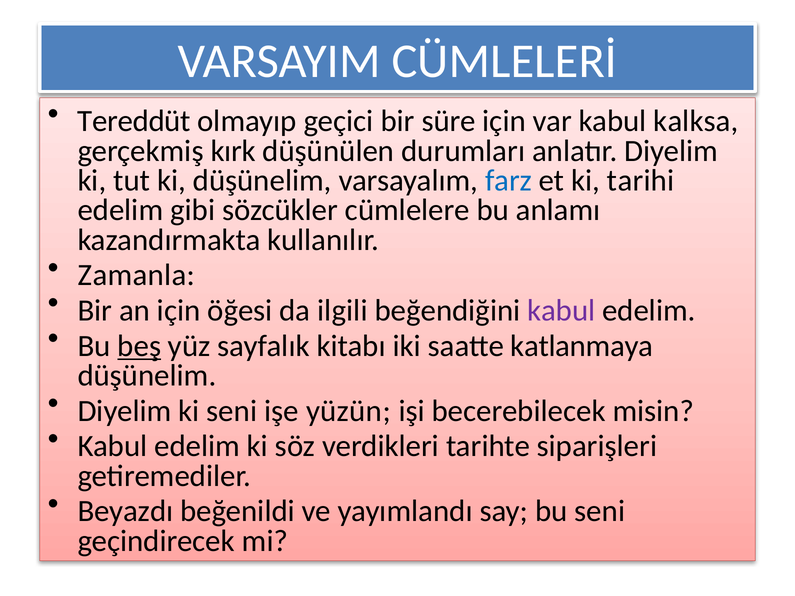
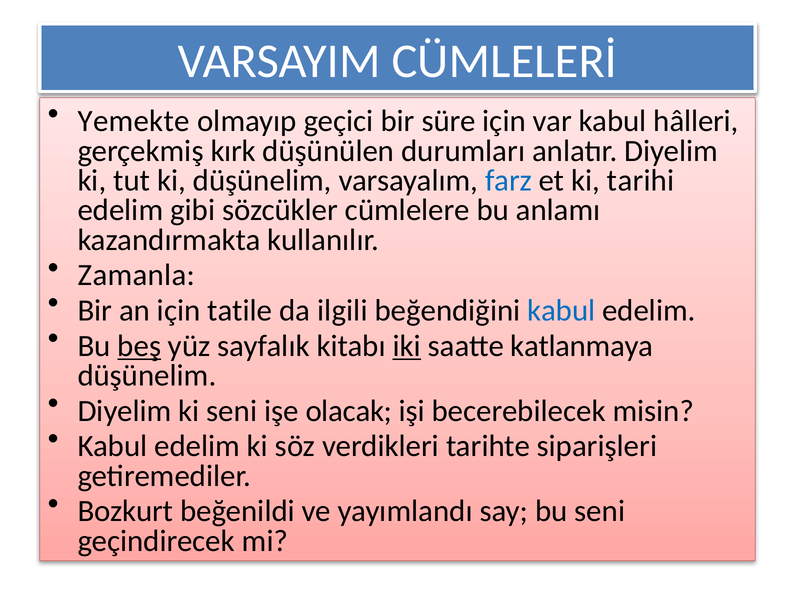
Tereddüt: Tereddüt -> Yemekte (134, 121)
kalksa: kalksa -> hâlleri (696, 121)
öğesi: öğesi -> tatile (240, 311)
kabul colour: purple -> blue (561, 311)
iki underline: none -> present (407, 346)
yüzün: yüzün -> olacak (349, 411)
Beyazdı: Beyazdı -> Bozkurt (125, 511)
